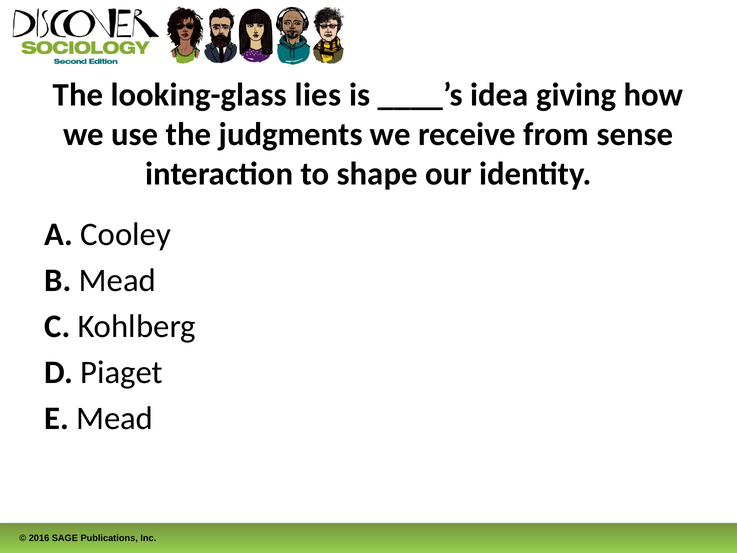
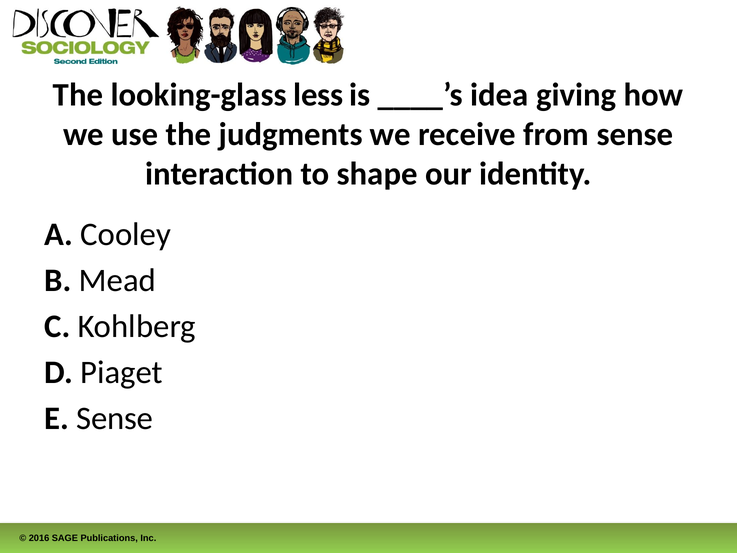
lies: lies -> less (318, 95)
E Mead: Mead -> Sense (115, 418)
